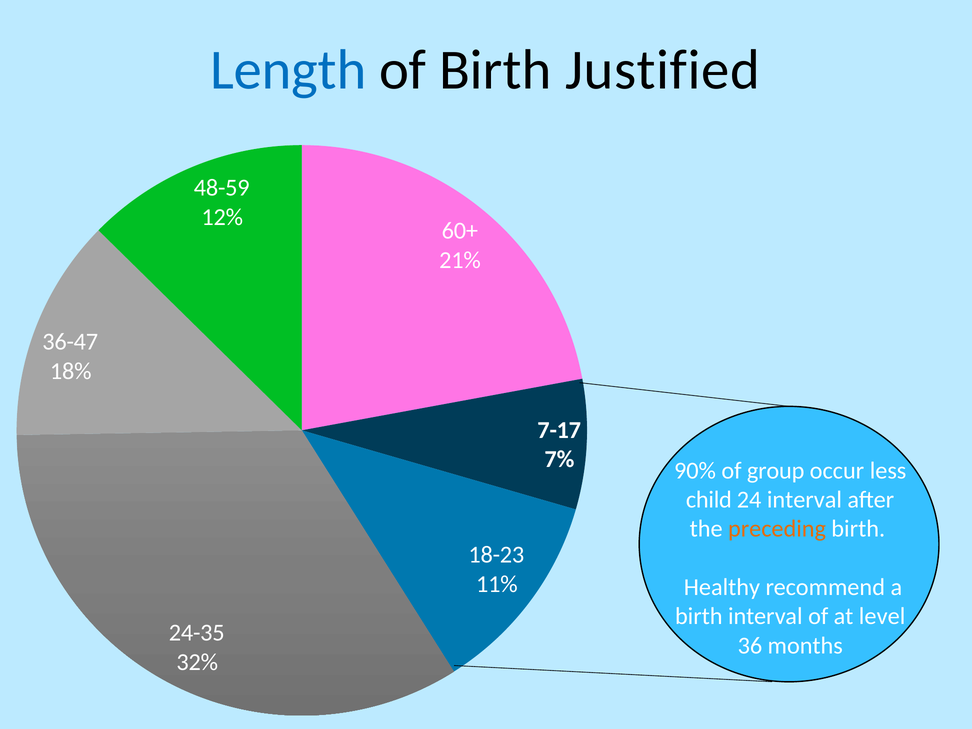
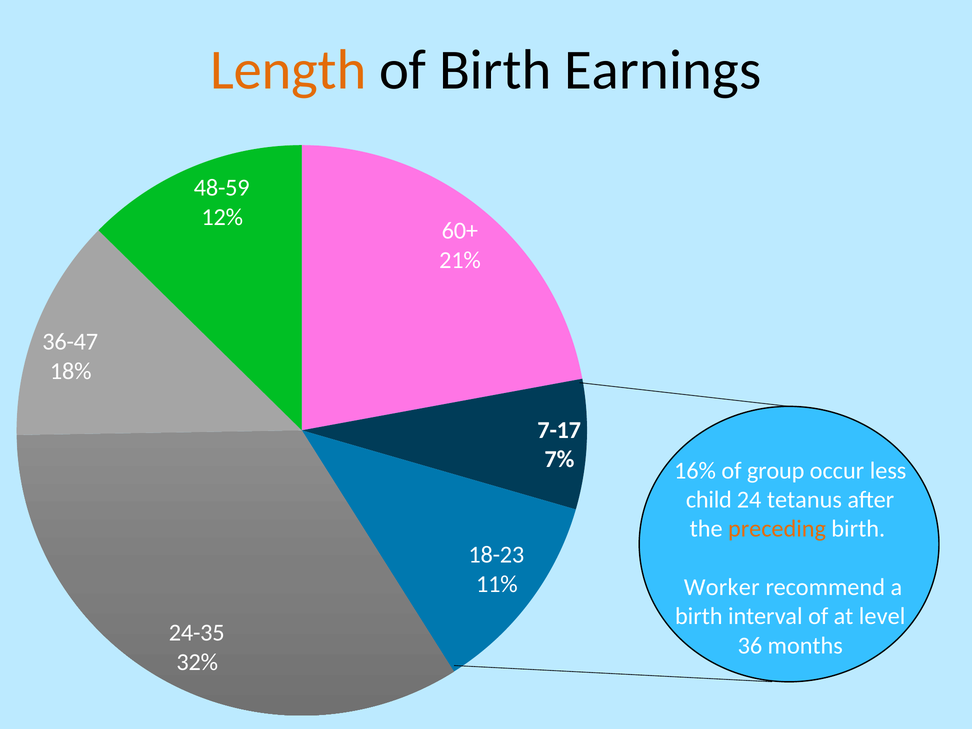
Length colour: blue -> orange (288, 70)
Justified: Justified -> Earnings (663, 70)
90%: 90% -> 16% (695, 471)
24 interval: interval -> tetanus (804, 500)
Healthy: Healthy -> Worker (722, 587)
